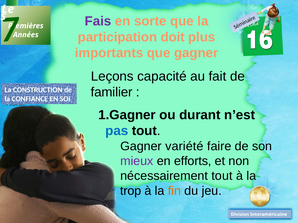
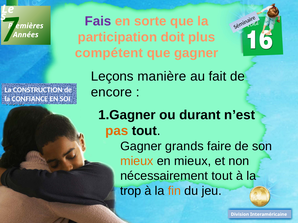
importants: importants -> compétent (109, 53)
capacité: capacité -> manière (162, 76)
familier: familier -> encore (111, 92)
pas colour: blue -> orange (117, 131)
variété: variété -> grands (184, 146)
mieux colour: purple -> orange (137, 161)
en efforts: efforts -> mieux (193, 161)
